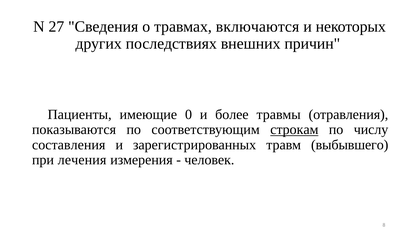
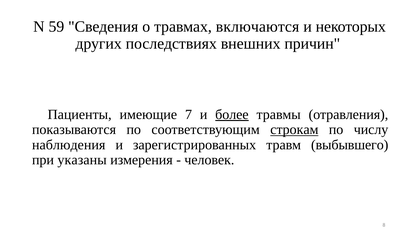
27: 27 -> 59 (56, 27)
0: 0 -> 7 (189, 115)
более underline: none -> present (232, 115)
составления: составления -> наблюдения (69, 145)
лечения: лечения -> указаны (82, 160)
